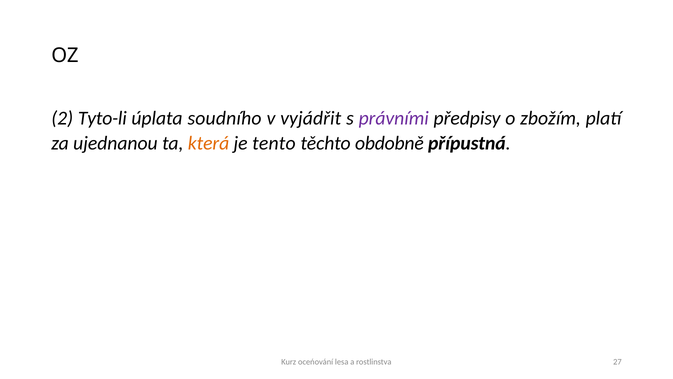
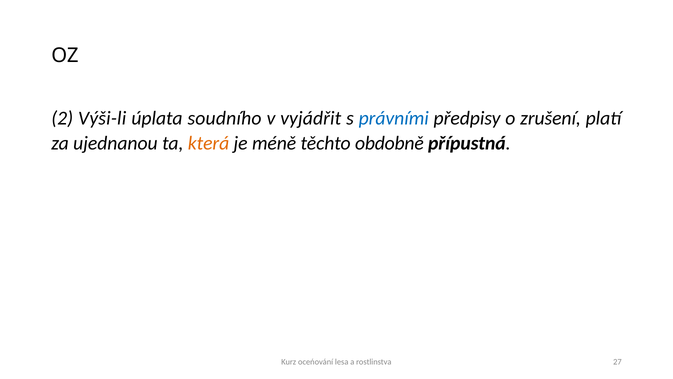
Tyto-li: Tyto-li -> Výši-li (102, 118)
právními colour: purple -> blue (394, 118)
zbožím: zbožím -> zrušení (551, 118)
tento: tento -> méně (274, 143)
